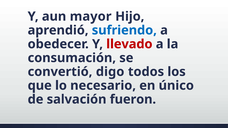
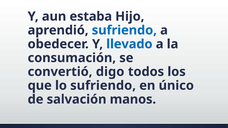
mayor: mayor -> estaba (91, 16)
llevado colour: red -> blue (129, 44)
lo necesario: necesario -> sufriendo (103, 86)
fueron: fueron -> manos (133, 100)
